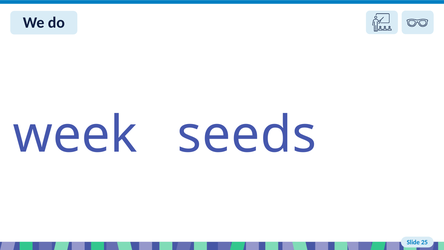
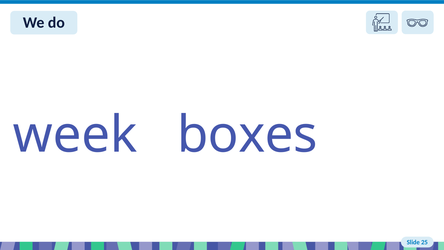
seeds: seeds -> boxes (247, 135)
